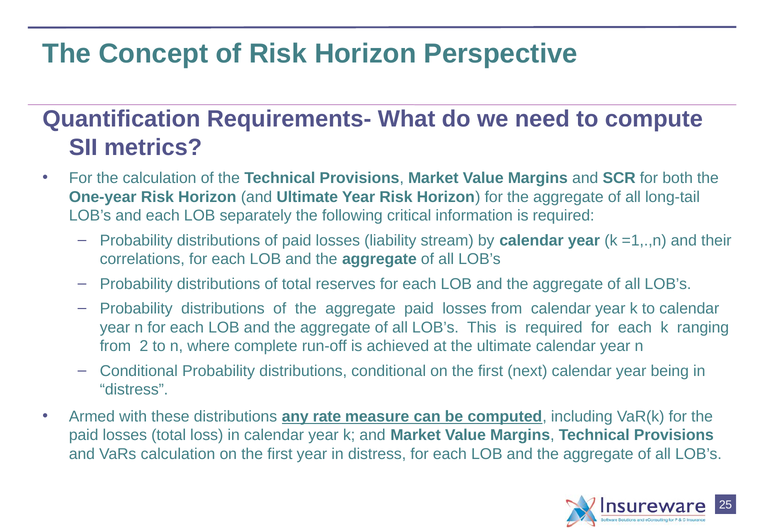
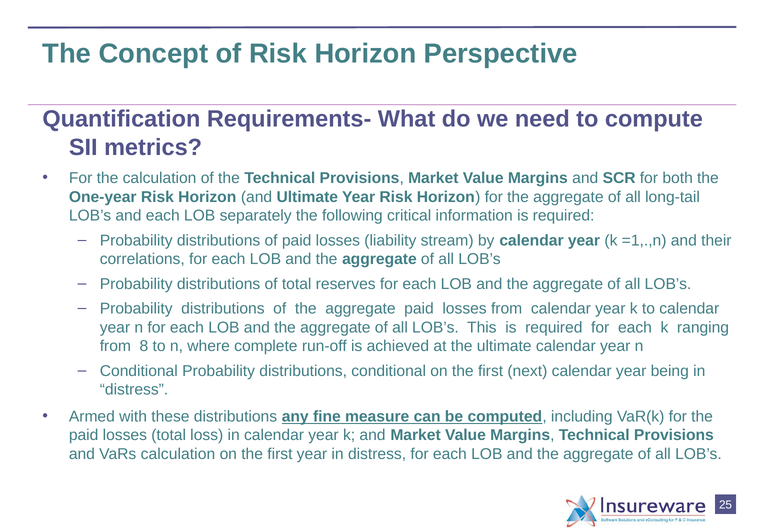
2: 2 -> 8 (144, 346)
rate: rate -> fine (327, 416)
